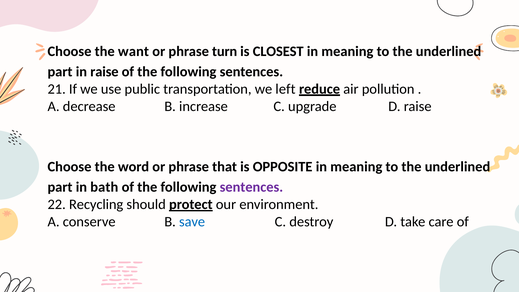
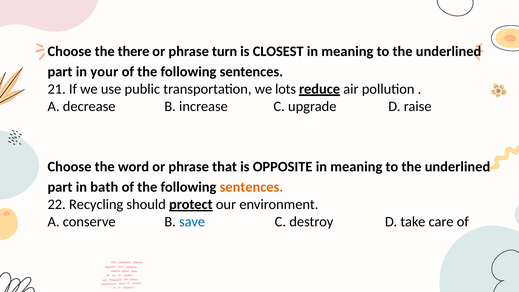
want: want -> there (134, 51)
in raise: raise -> your (104, 72)
left: left -> lots (286, 89)
sentences colour: purple -> orange (251, 187)
